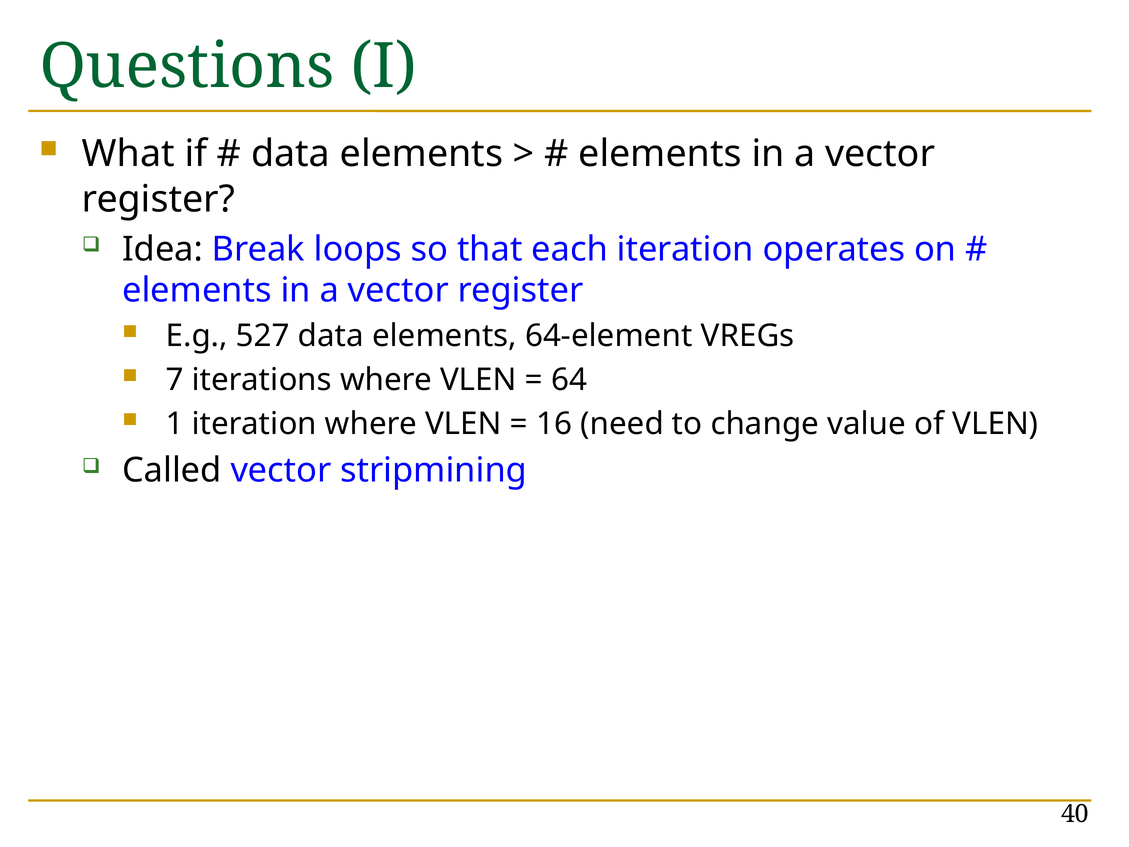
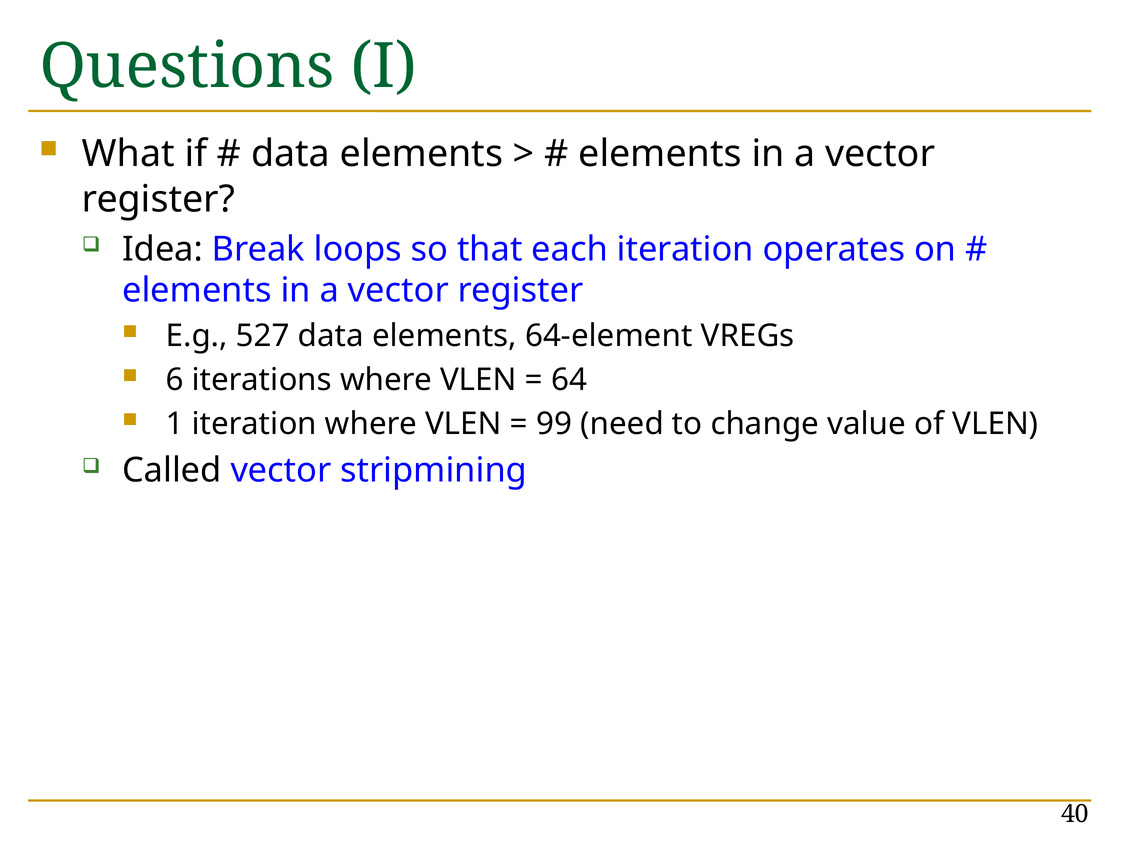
7: 7 -> 6 (175, 380)
16: 16 -> 99 (554, 424)
